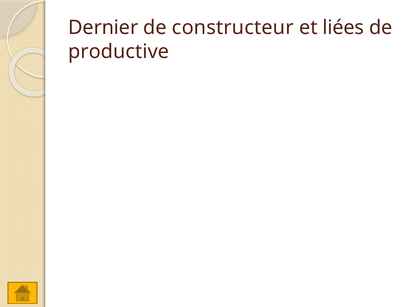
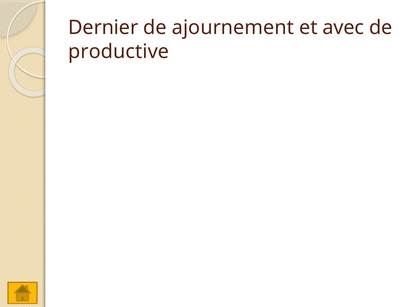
constructeur: constructeur -> ajournement (233, 28)
liées: liées -> avec (343, 28)
